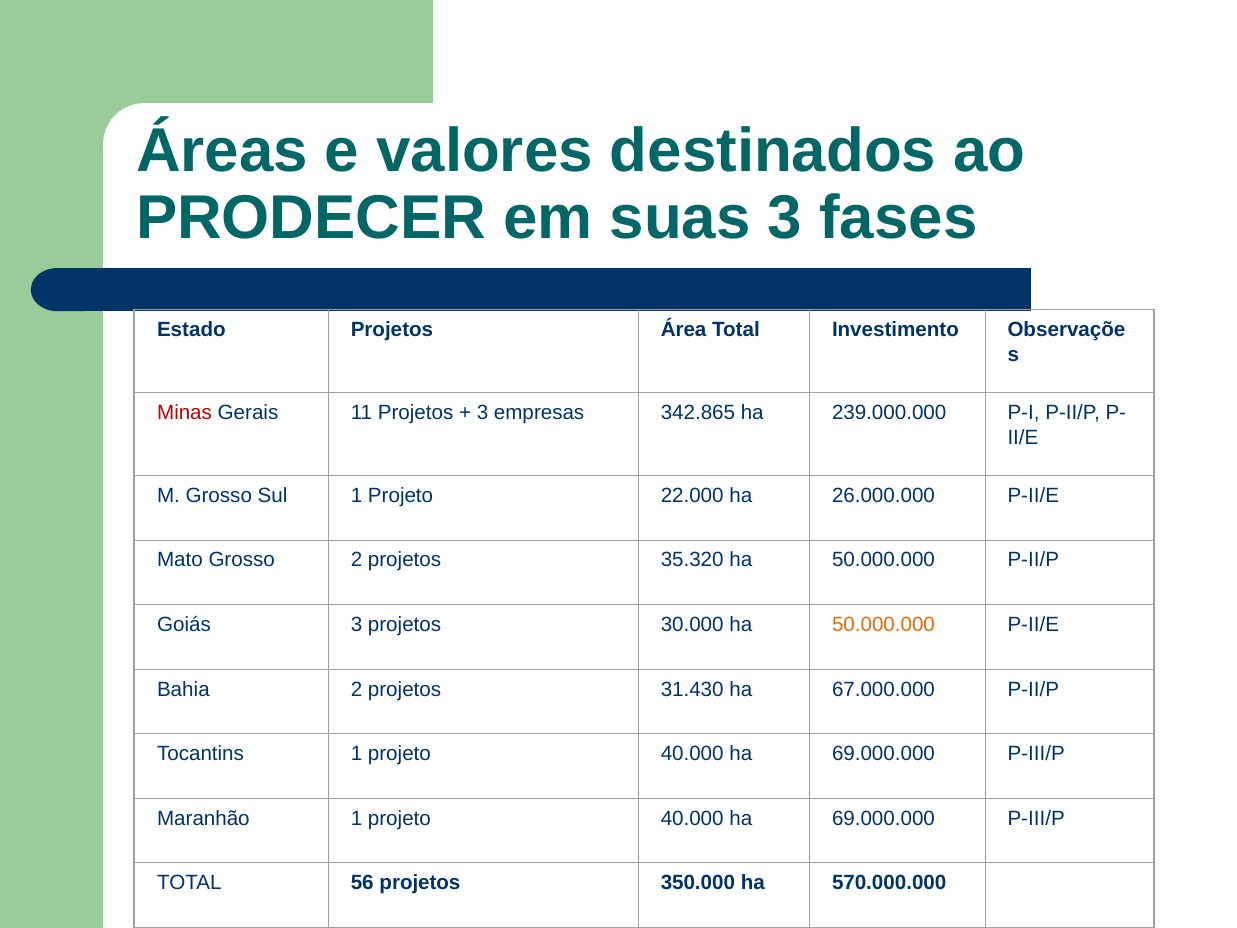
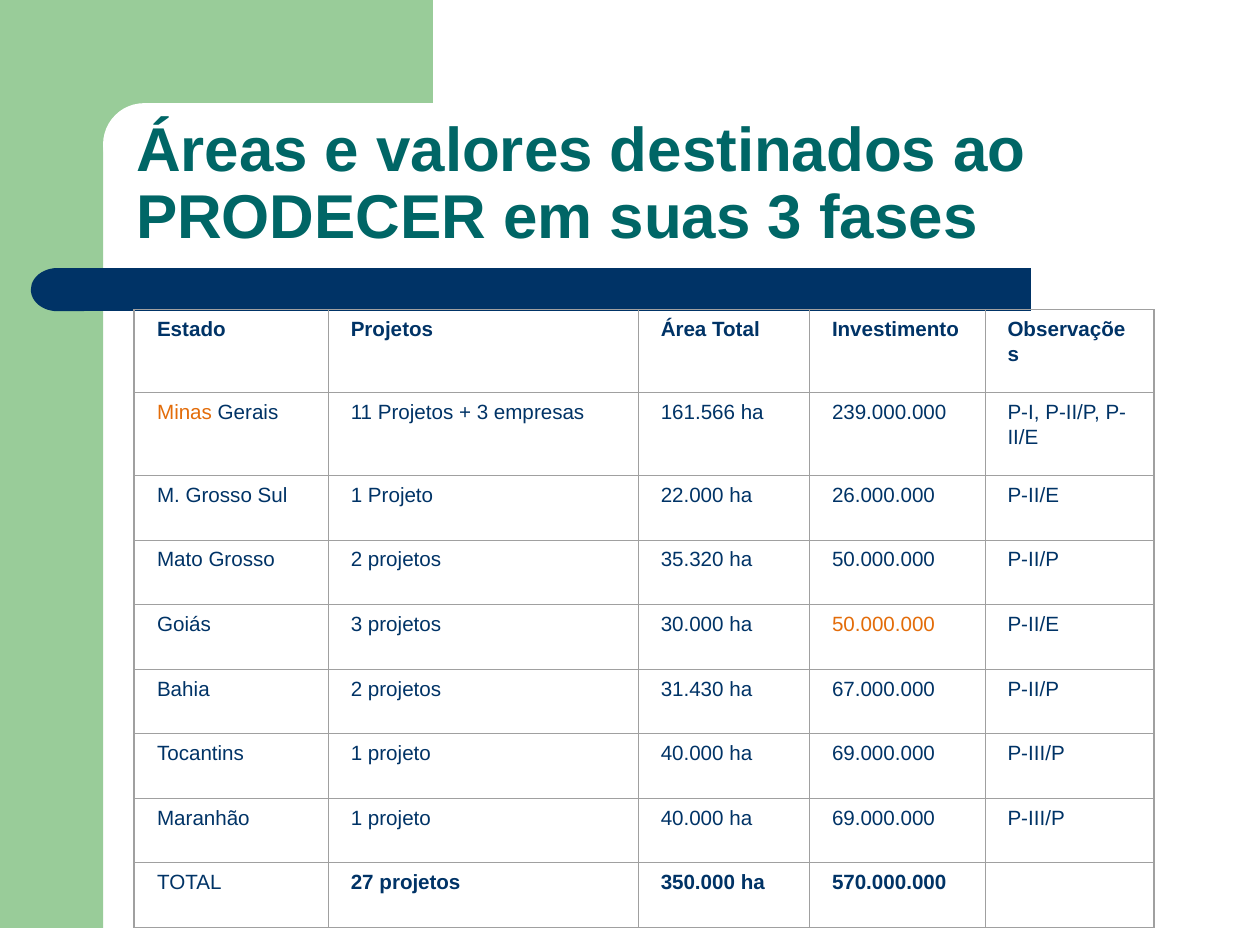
Minas colour: red -> orange (185, 413)
342.865: 342.865 -> 161.566 (698, 413)
56: 56 -> 27 (362, 883)
